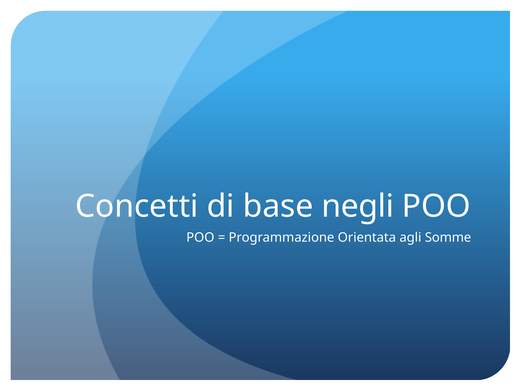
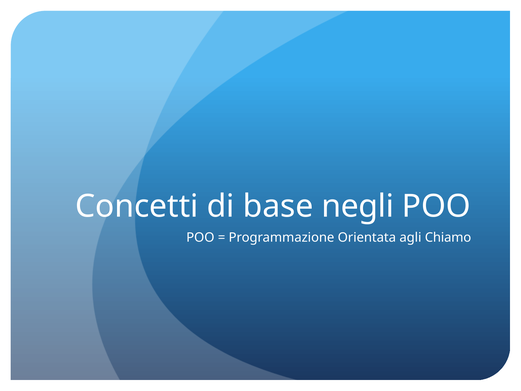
Somme: Somme -> Chiamo (448, 237)
